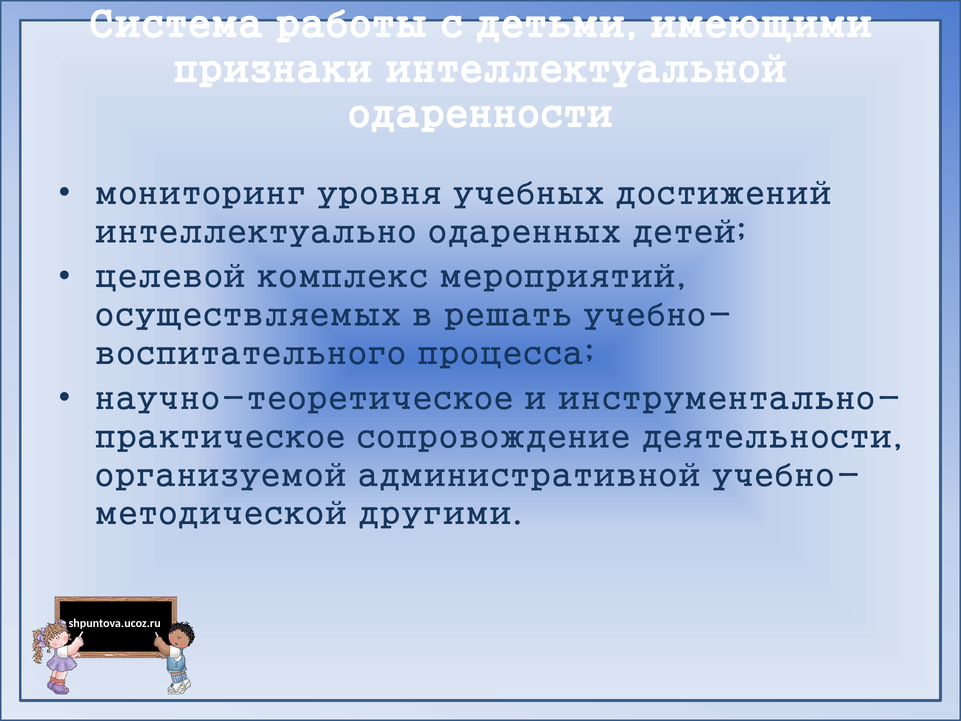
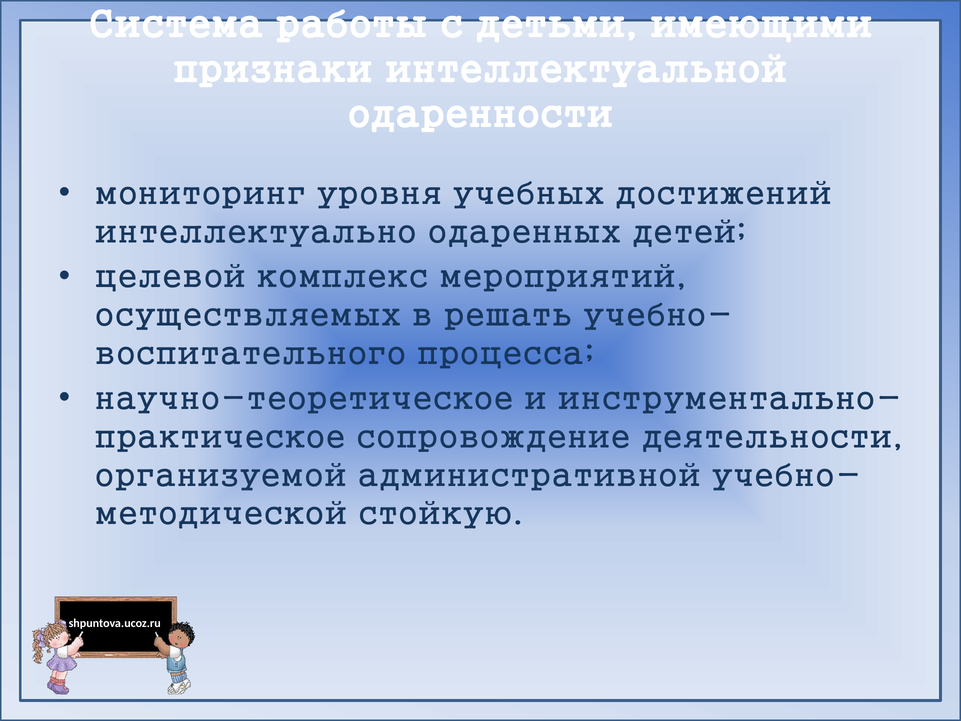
другими: другими -> стойкую (441, 514)
